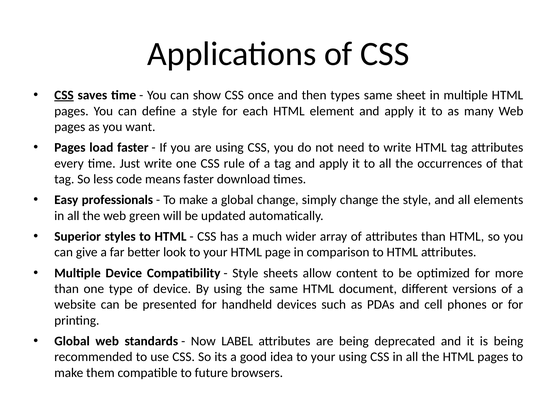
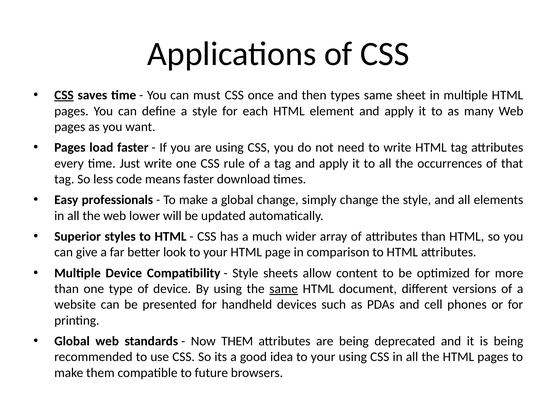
show: show -> must (207, 95)
green: green -> lower (145, 216)
same underline: none -> present (284, 289)
Now LABEL: LABEL -> THEM (237, 341)
